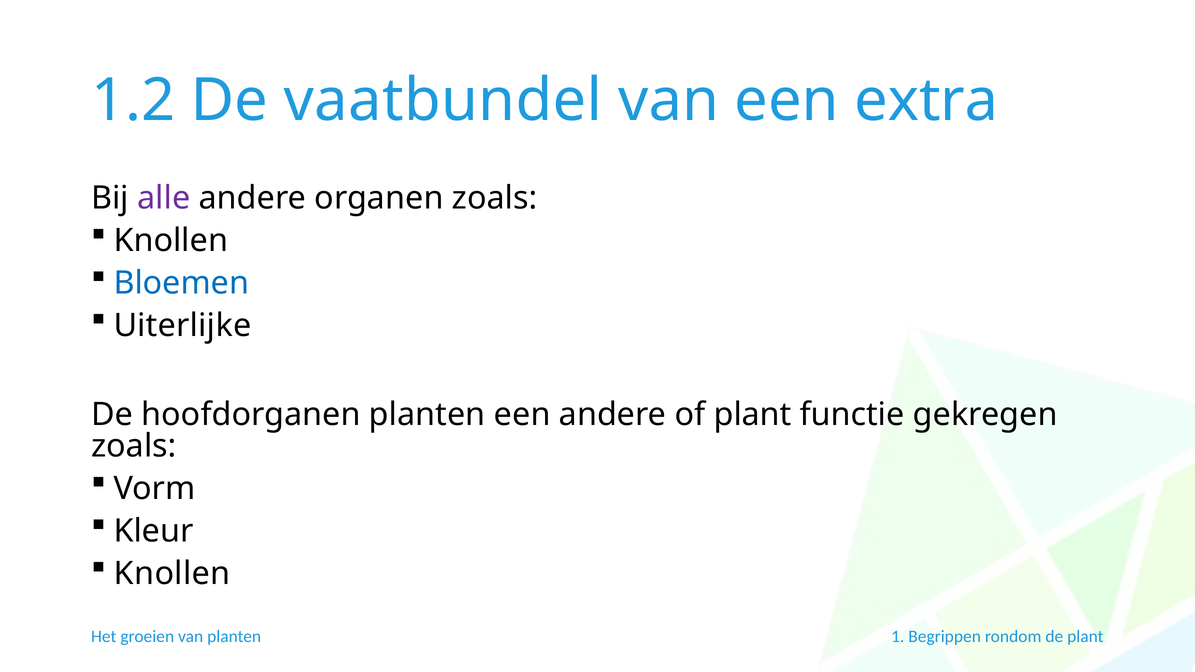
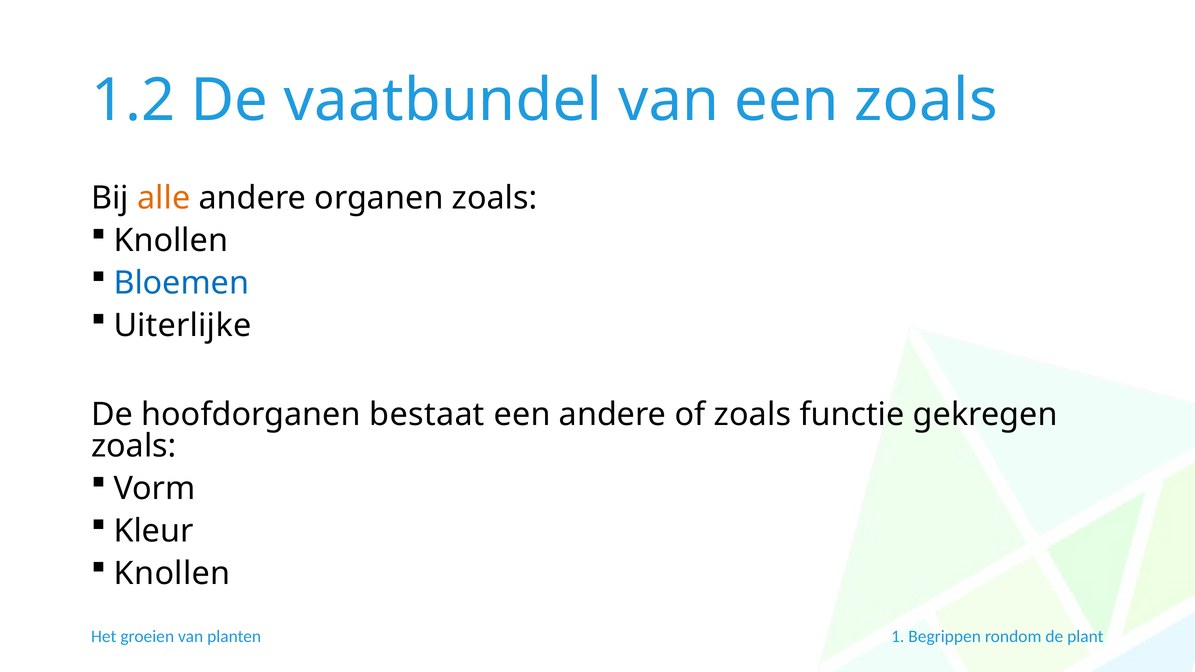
een extra: extra -> zoals (926, 100)
alle colour: purple -> orange (164, 198)
hoofdorganen planten: planten -> bestaat (427, 415)
of plant: plant -> zoals (752, 415)
